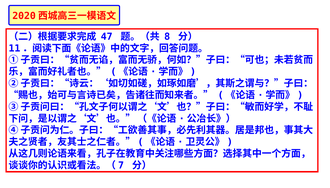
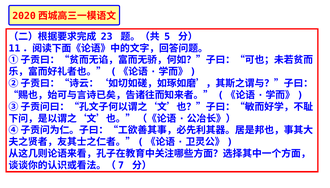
47: 47 -> 23 (107, 37)
8: 8 -> 5 (167, 37)
